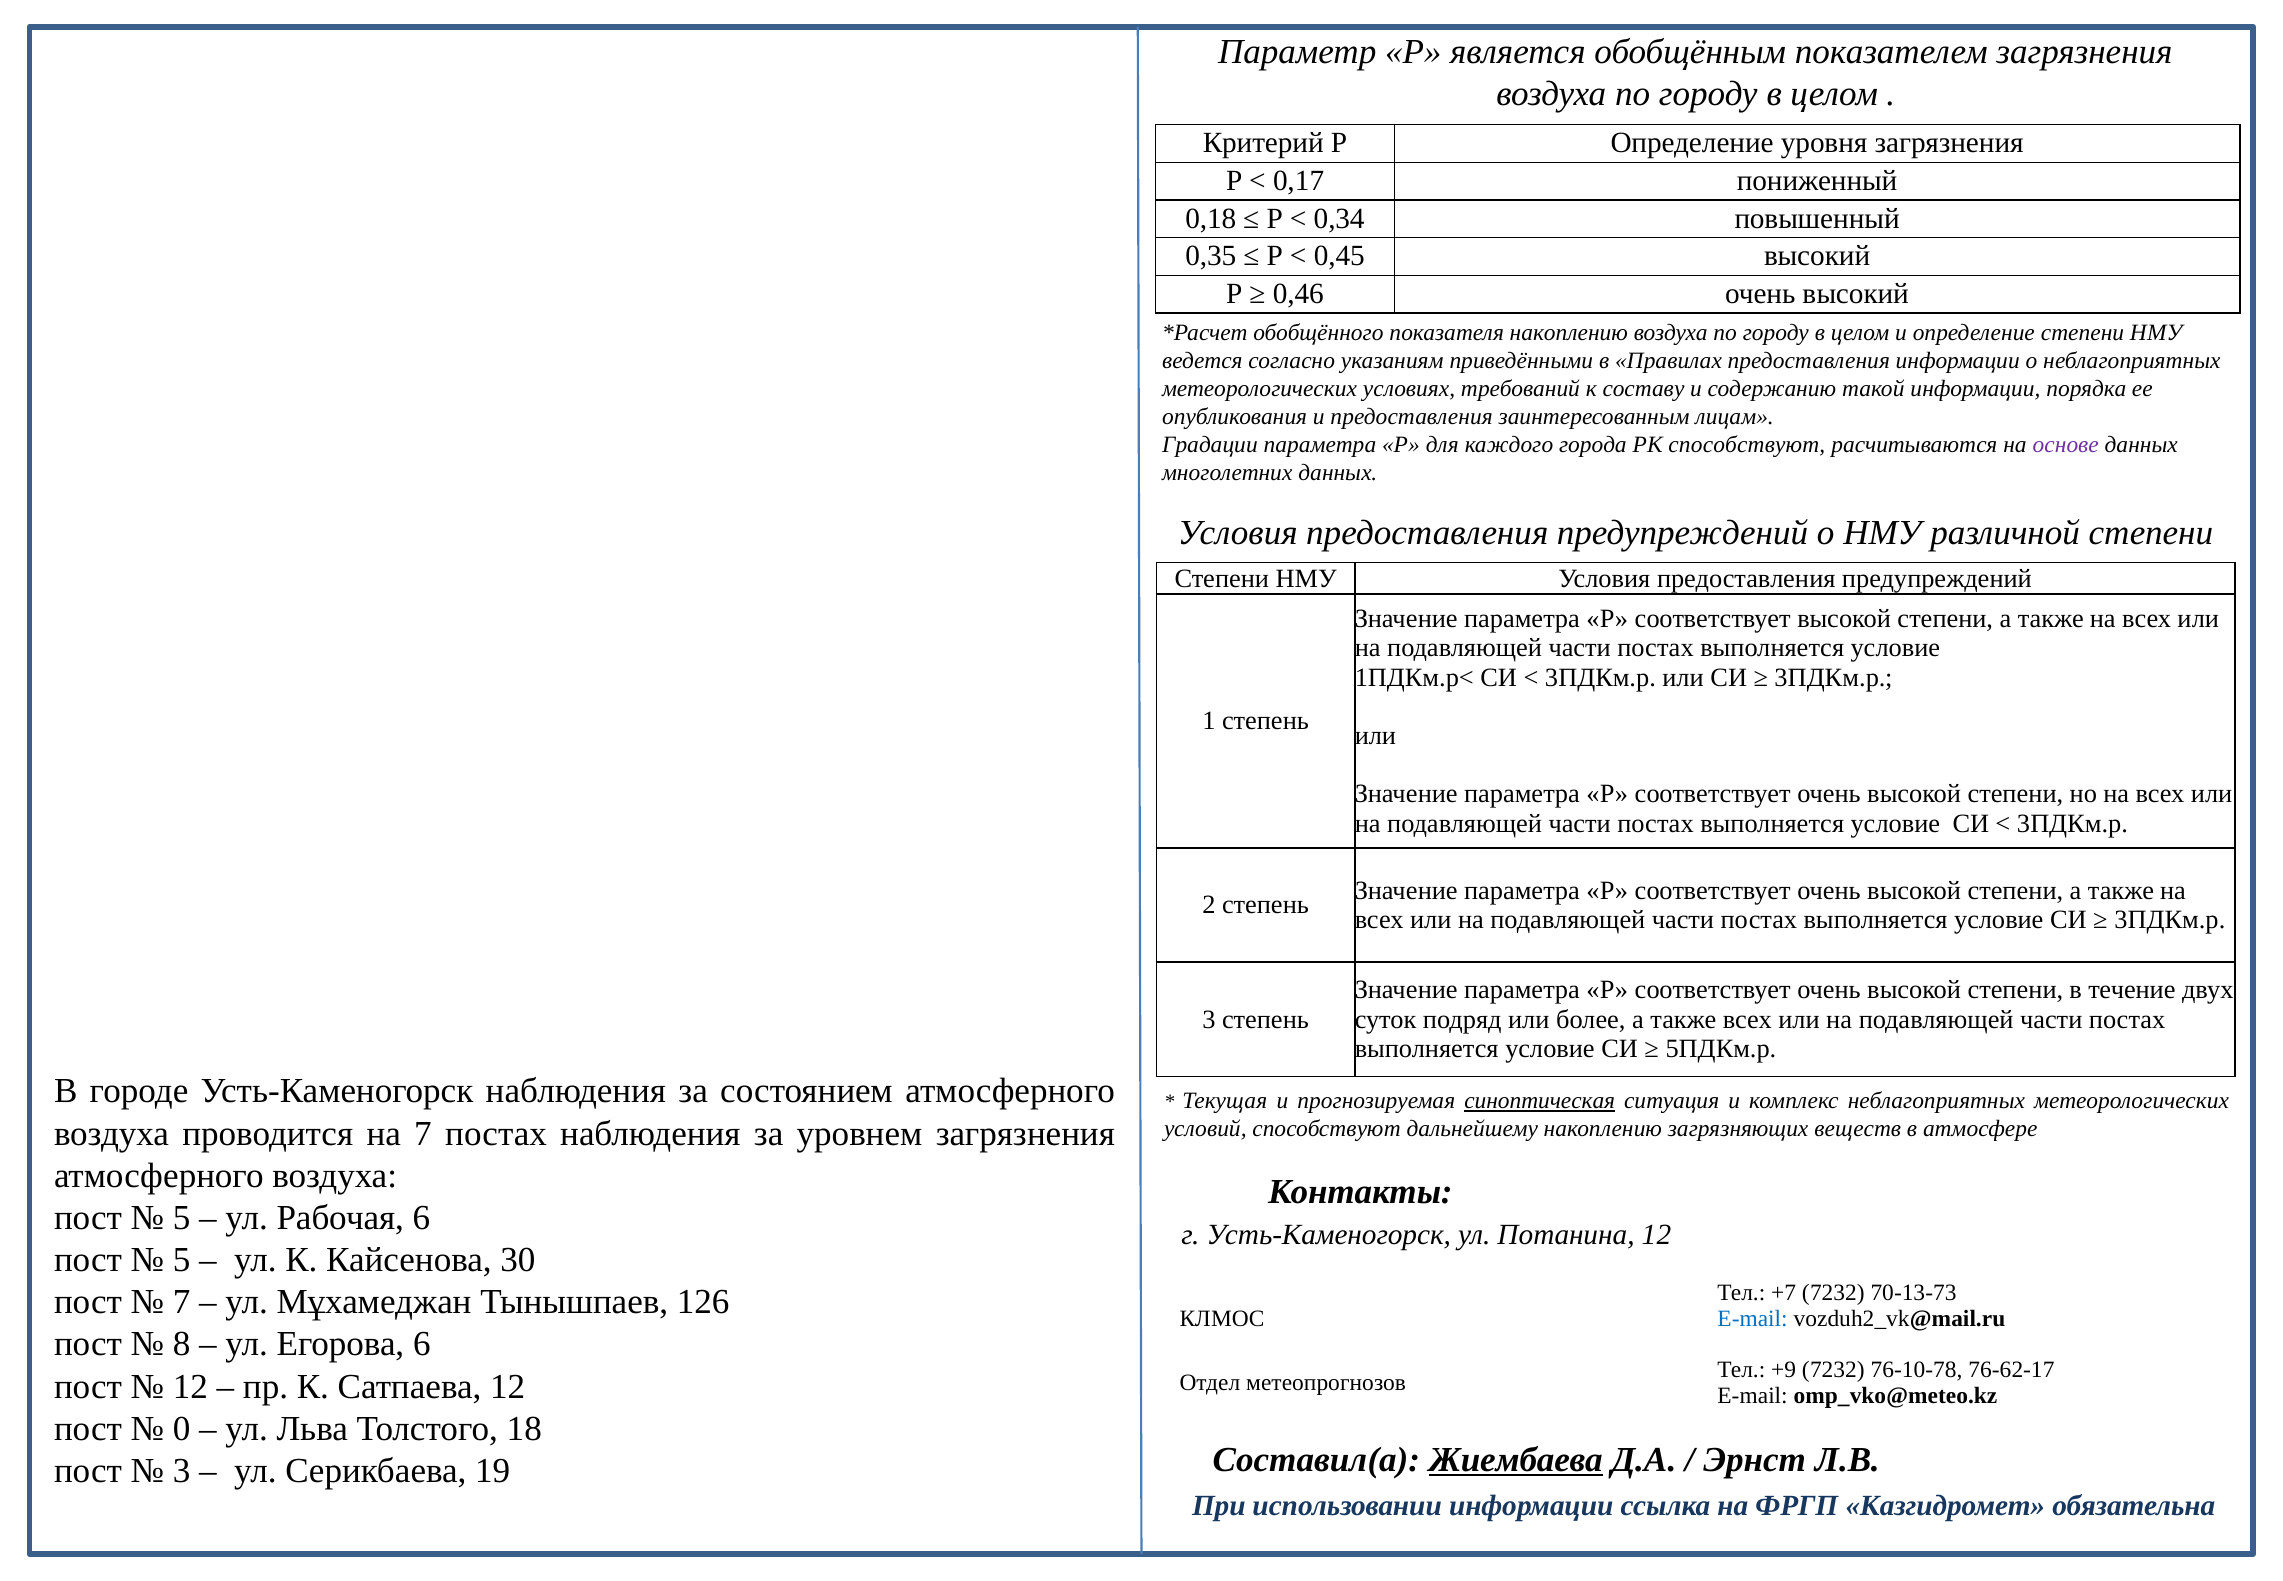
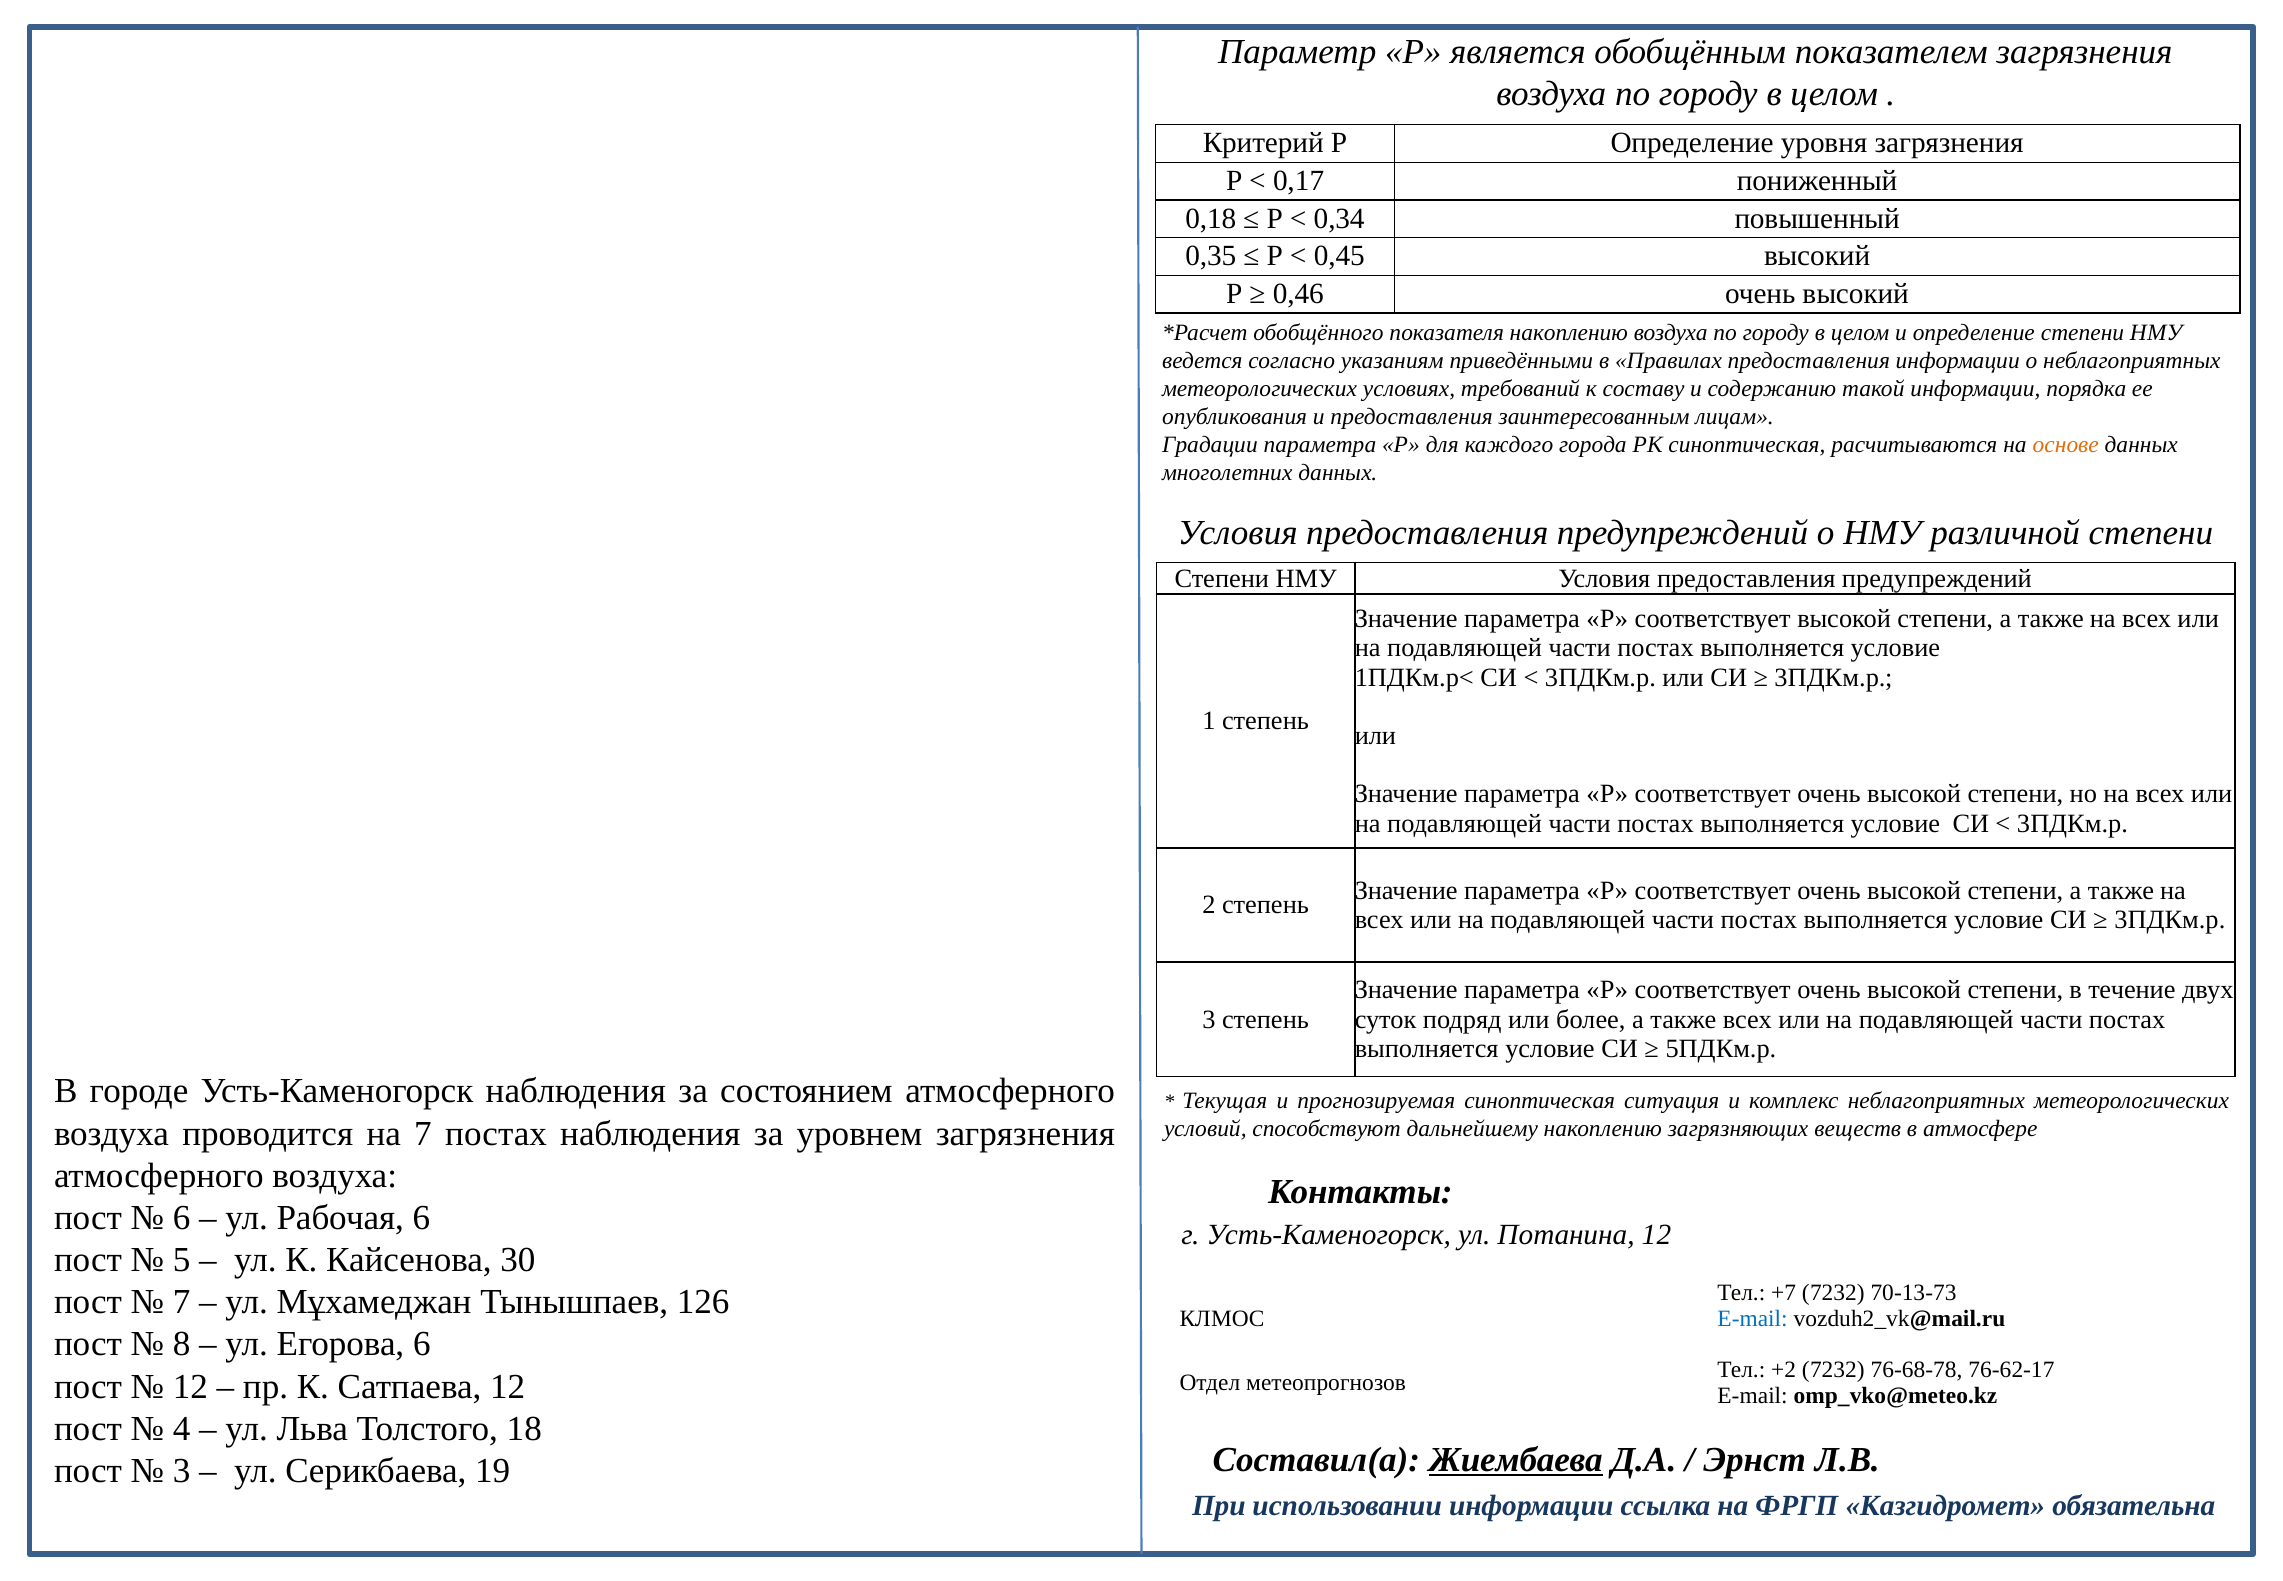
РК способствуют: способствуют -> синоптическая (1747, 445)
основе colour: purple -> orange (2066, 445)
синоптическая underline: present -> none (1540, 1101)
5: 5 -> 6 (182, 1217)
+9: +9 -> +2 (1784, 1370)
76-10-78: 76-10-78 -> 76-68-78 (1917, 1370)
0: 0 -> 4 (182, 1428)
